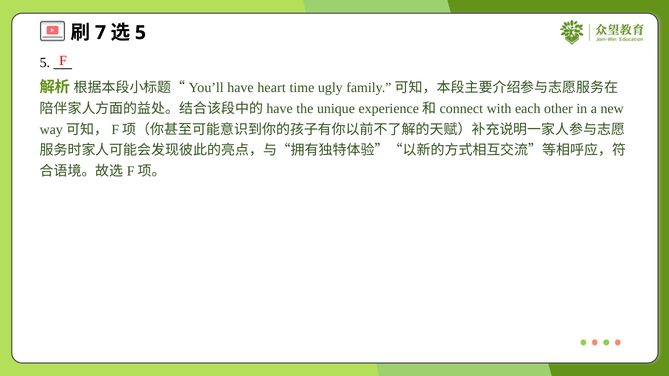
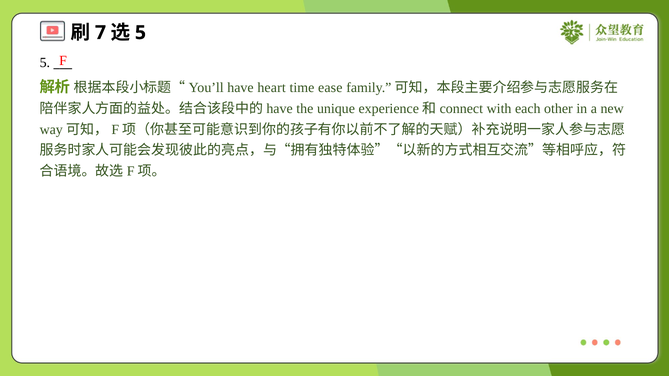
ugly: ugly -> ease (330, 88)
